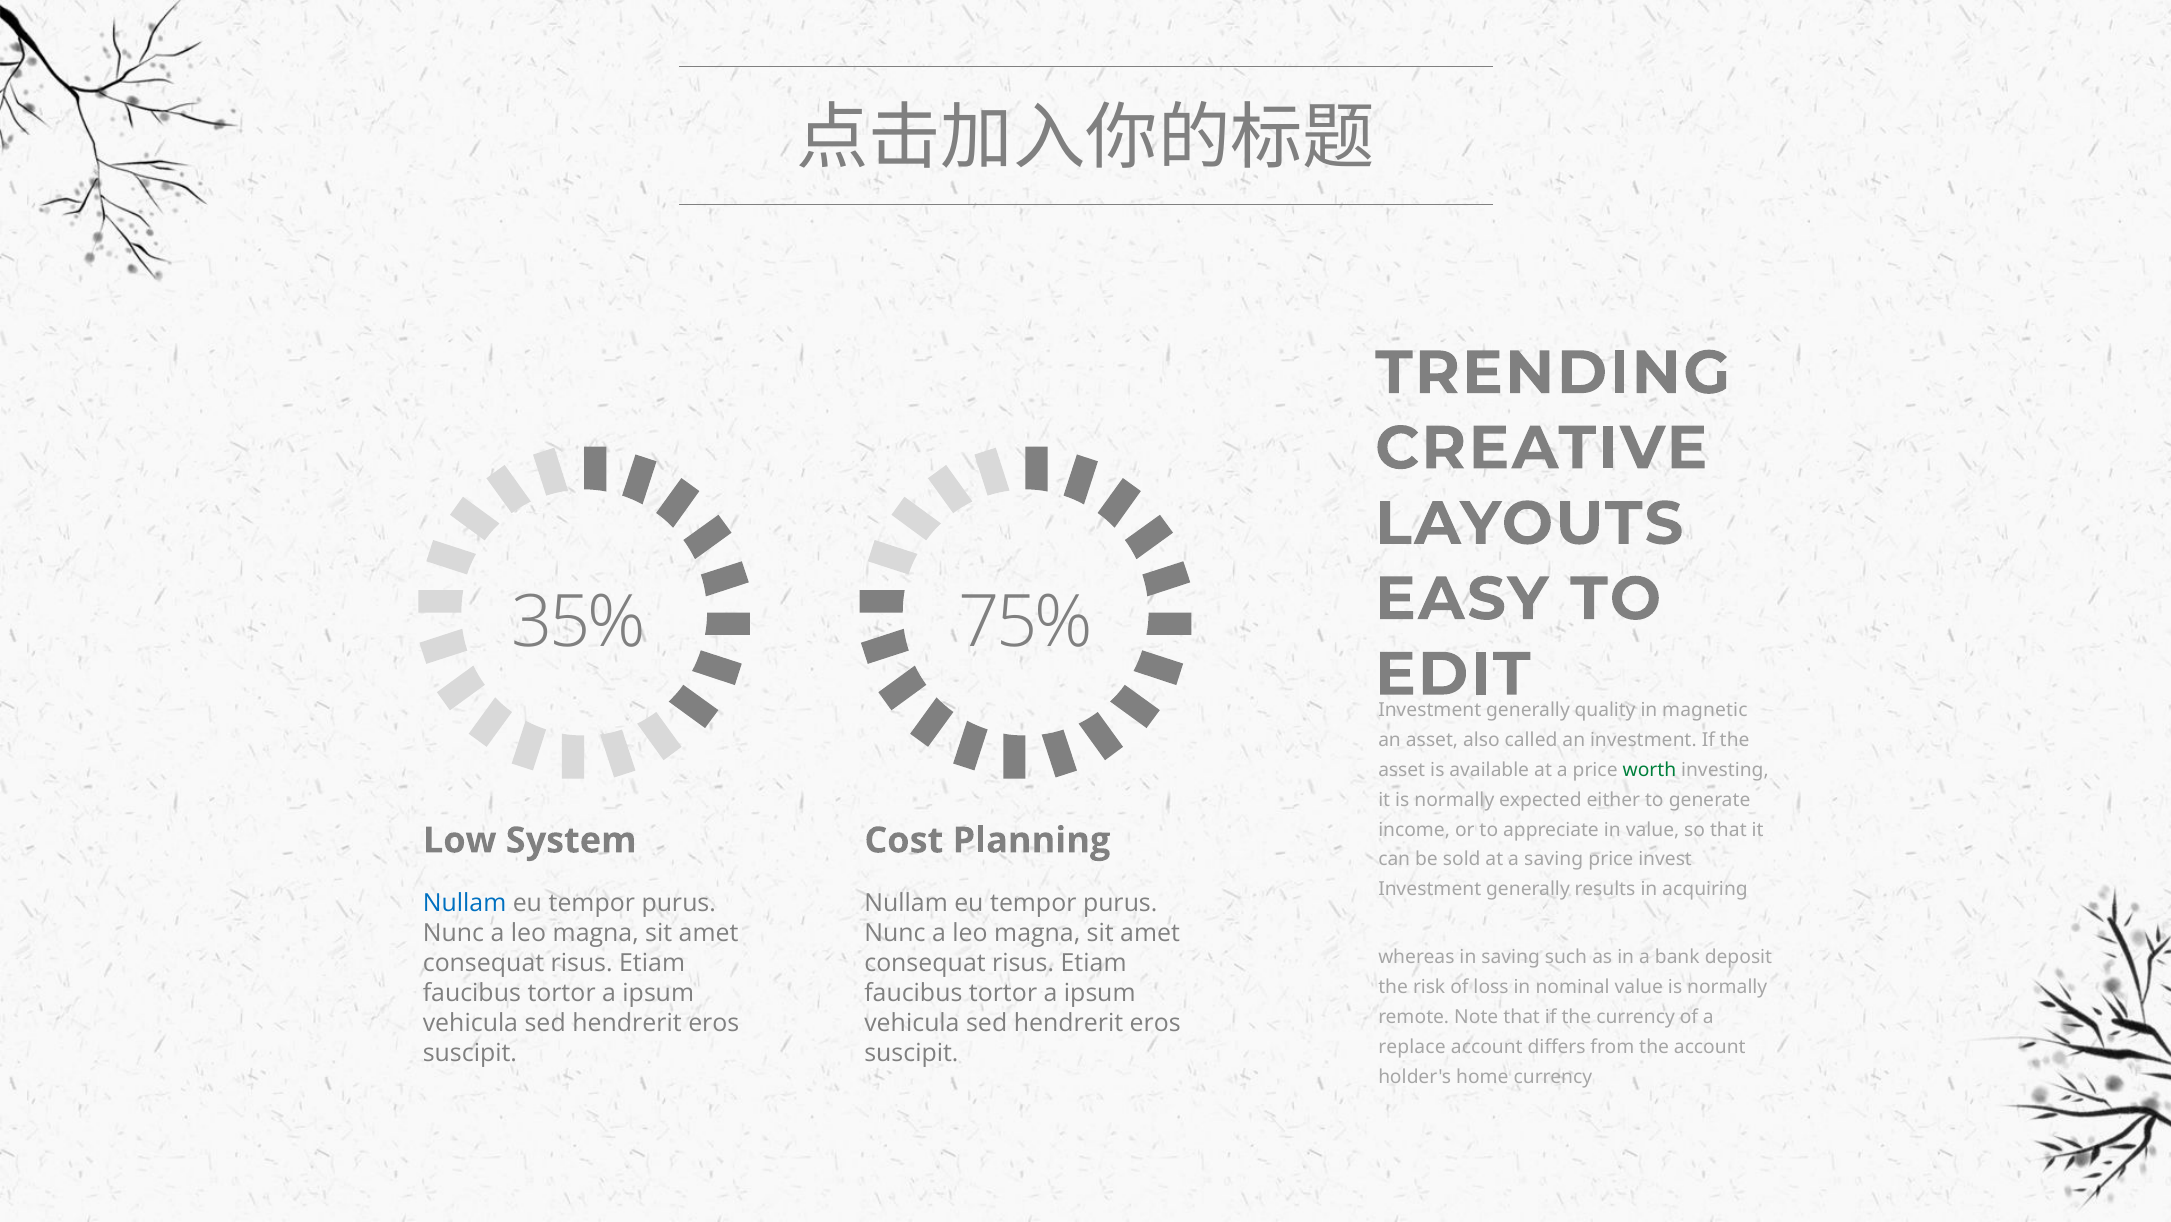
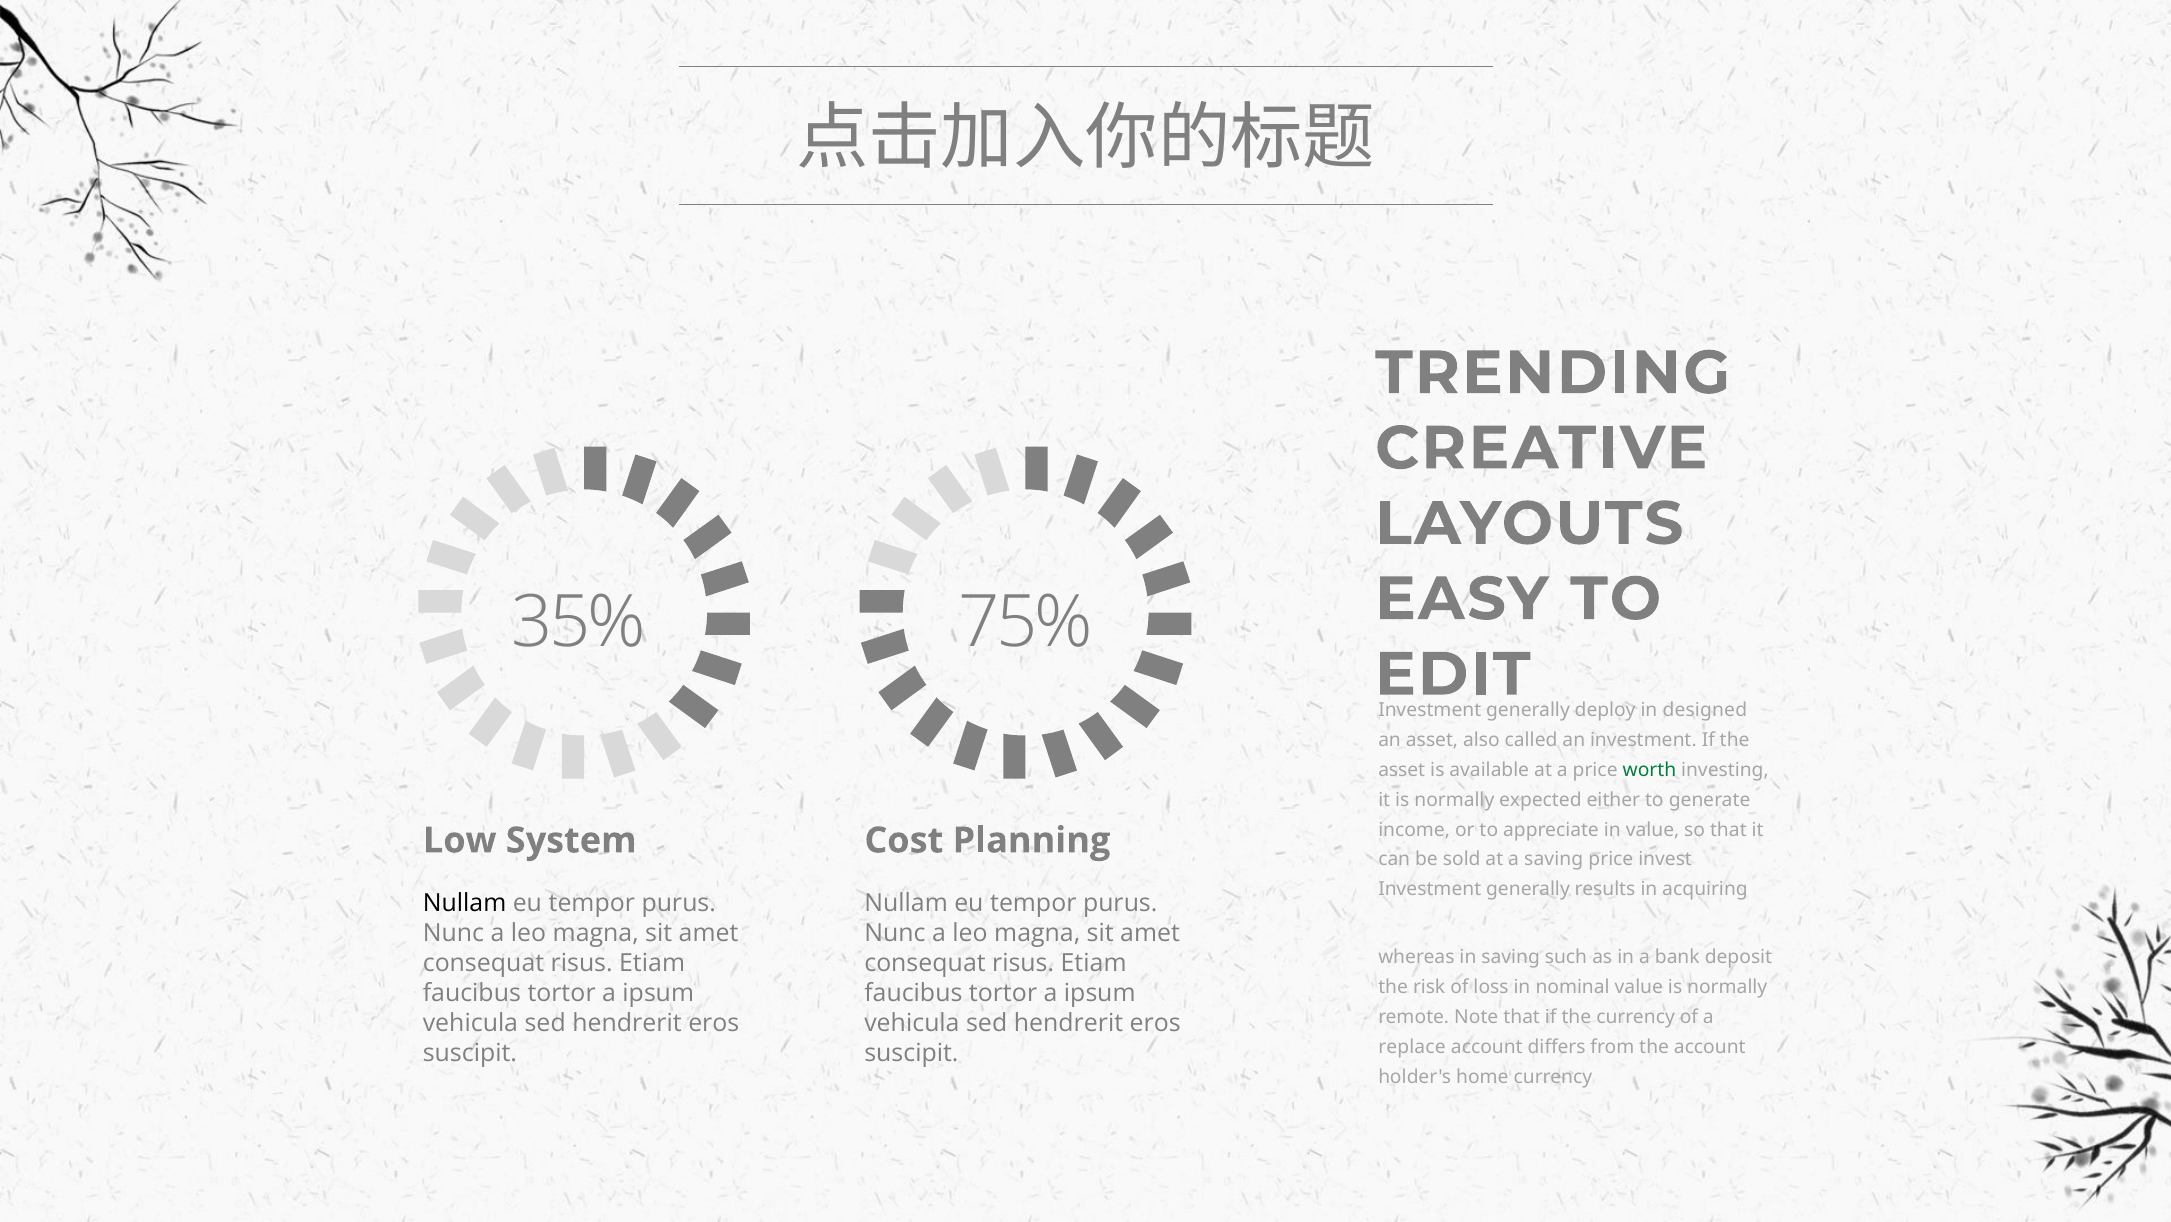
quality: quality -> deploy (1605, 710)
magnetic: magnetic -> designed (1705, 710)
Nullam colour: blue -> black (465, 903)
